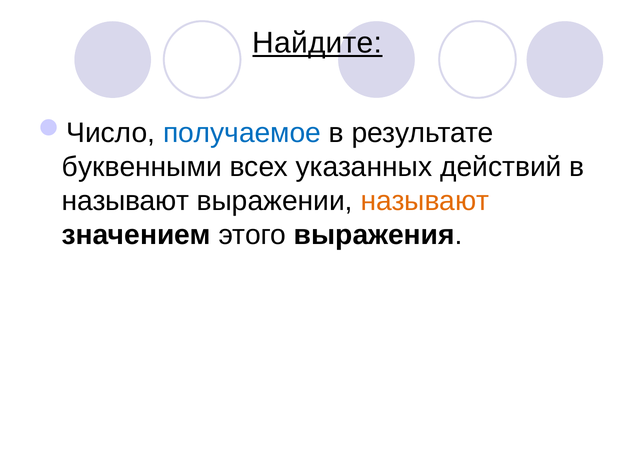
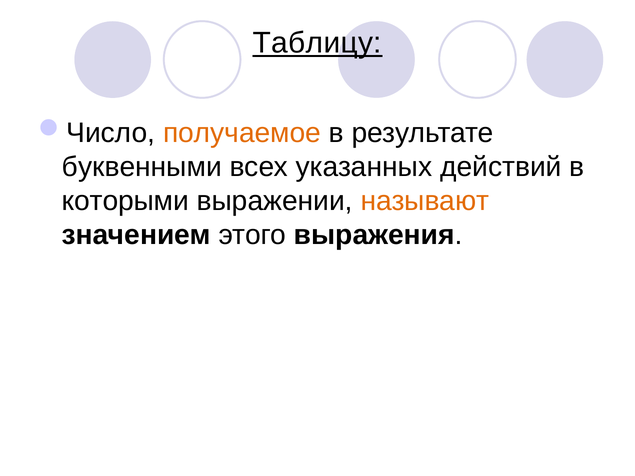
Найдите: Найдите -> Таблицу (317, 43)
получаемое colour: blue -> orange (242, 133)
называют: называют -> которыми (125, 201)
